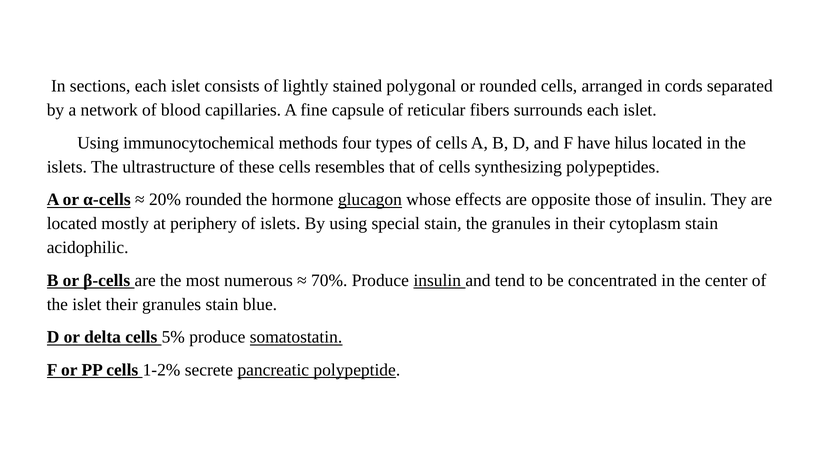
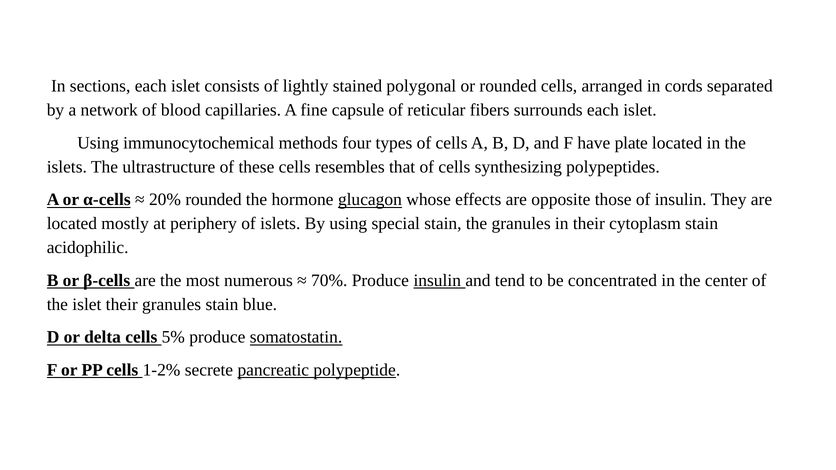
hilus: hilus -> plate (631, 143)
